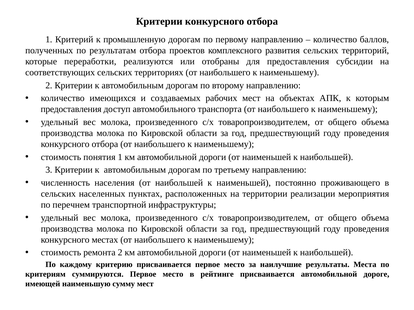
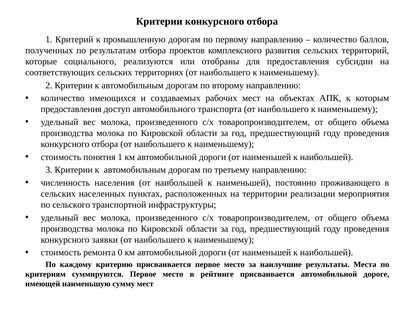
переработки: переработки -> социального (90, 62)
перечнем: перечнем -> сельского (71, 205)
местах: местах -> заявки (105, 240)
ремонта 2: 2 -> 0 (120, 253)
